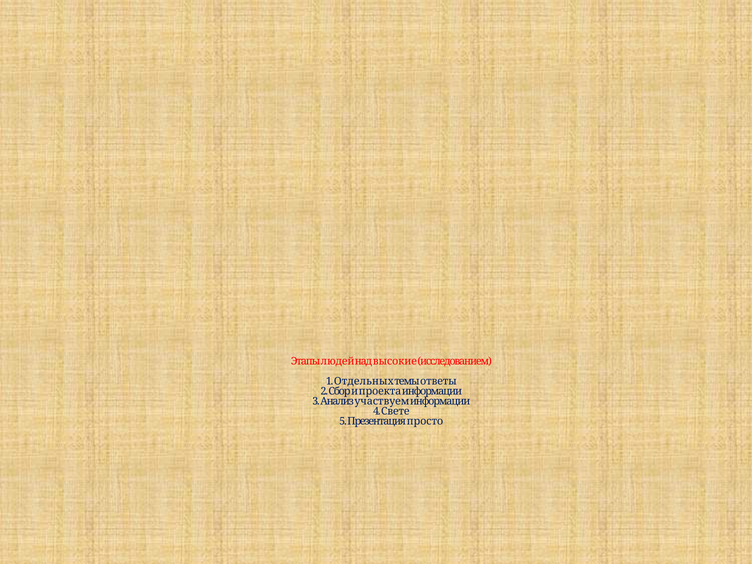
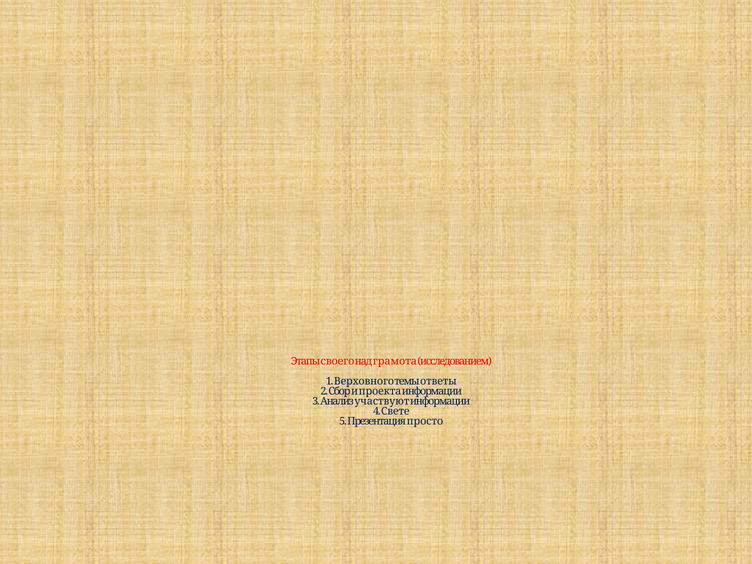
людей: людей -> своего (338, 361)
высокие: высокие -> грамота (395, 361)
Отдельных: Отдельных -> Верховного (364, 381)
участвуем: участвуем -> участвуют (382, 401)
